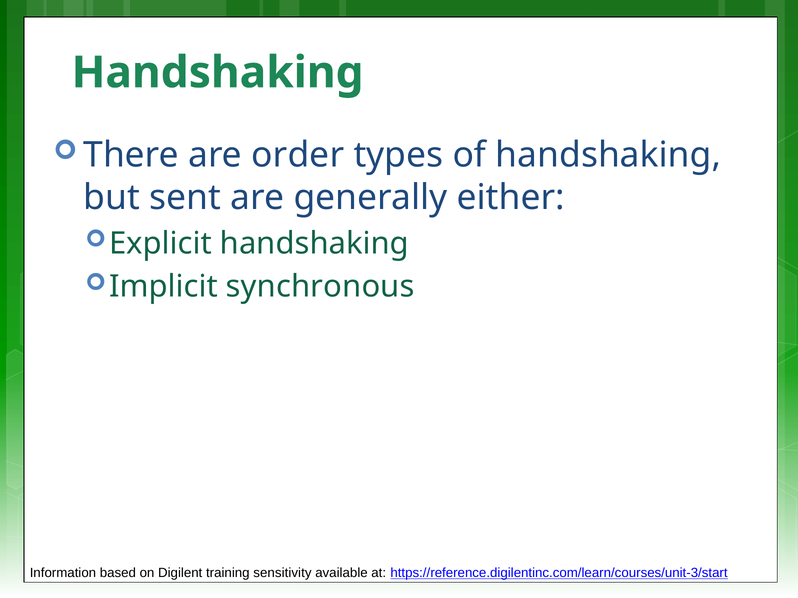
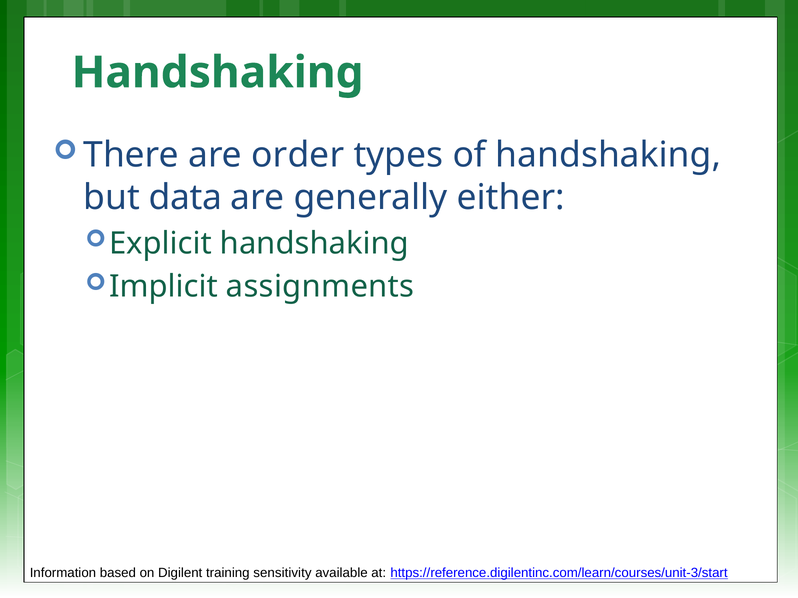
sent: sent -> data (185, 198)
synchronous: synchronous -> assignments (320, 287)
